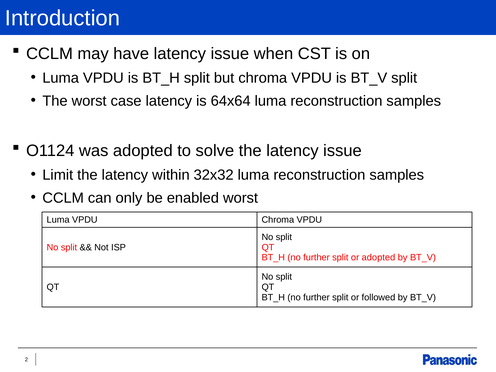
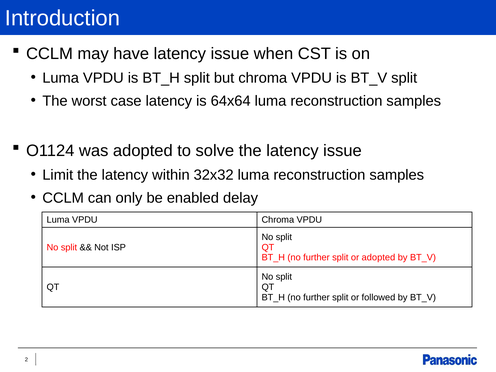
enabled worst: worst -> delay (241, 198)
